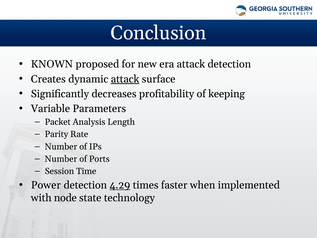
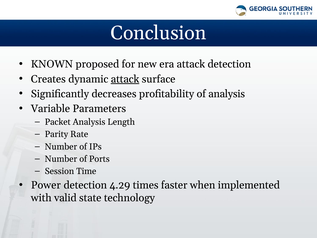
of keeping: keeping -> analysis (227, 94)
4.29 underline: present -> none (120, 185)
node: node -> valid (65, 198)
